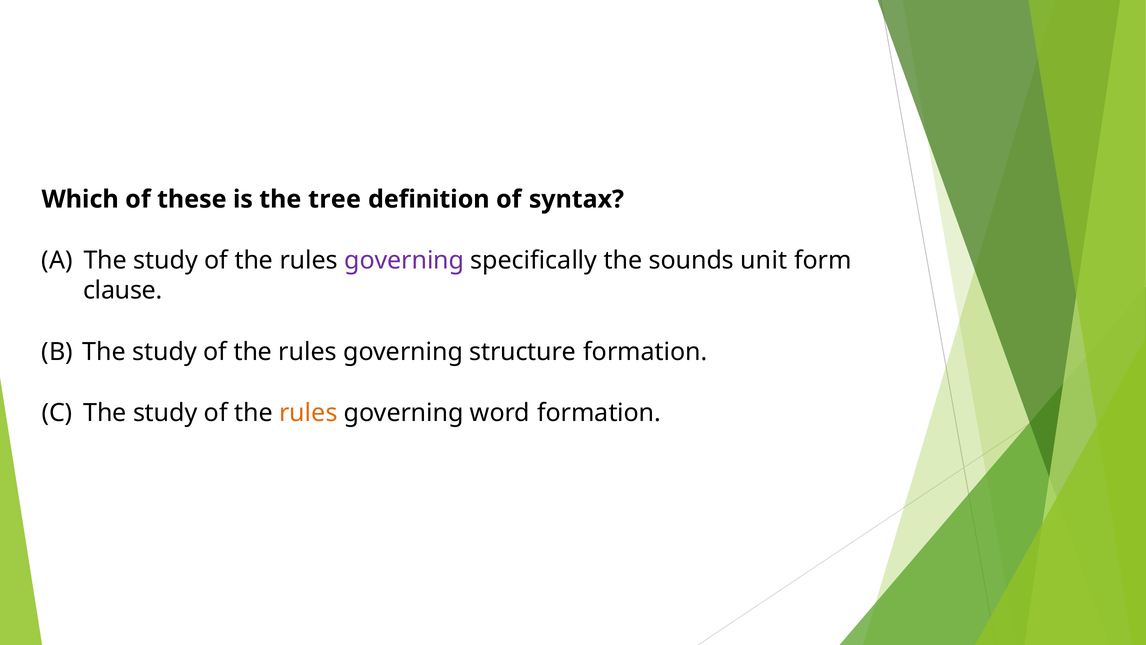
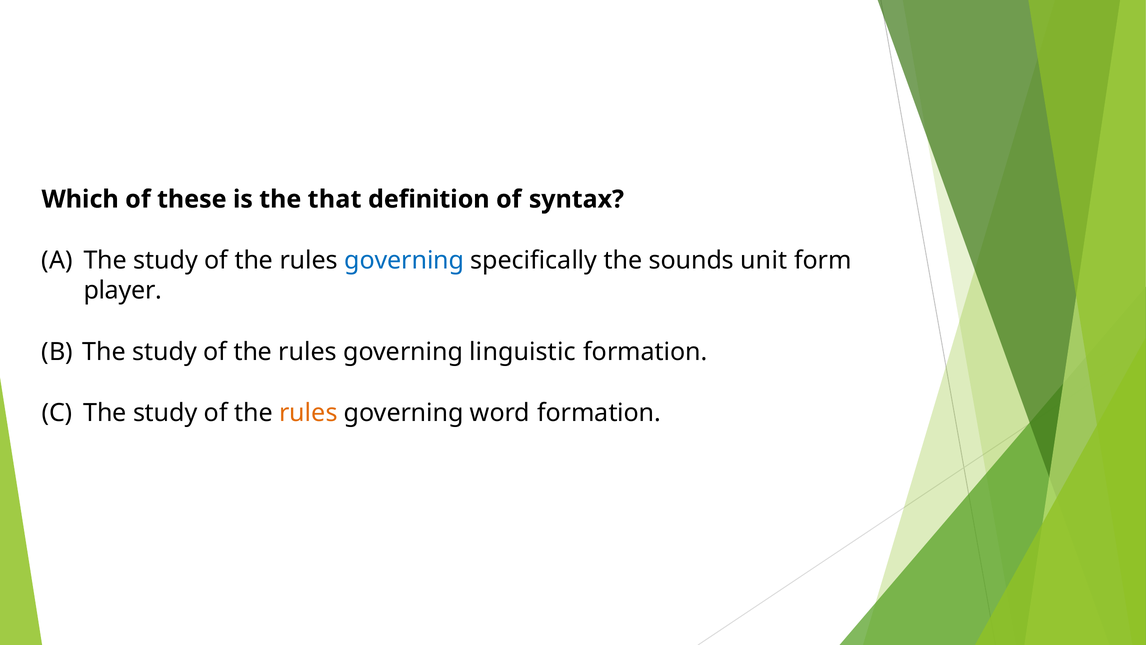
tree: tree -> that (335, 199)
governing colour: purple -> blue (404, 260)
clause: clause -> player (123, 290)
structure: structure -> linguistic (523, 352)
